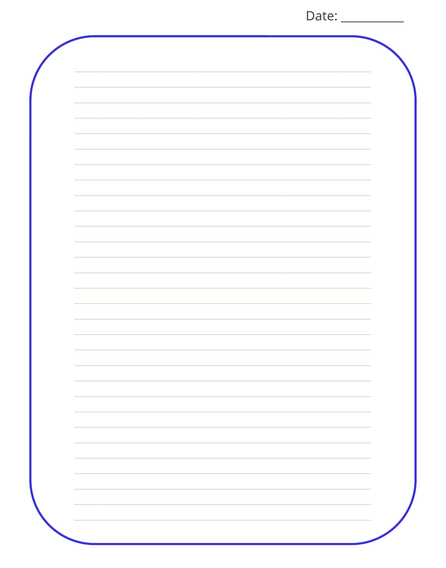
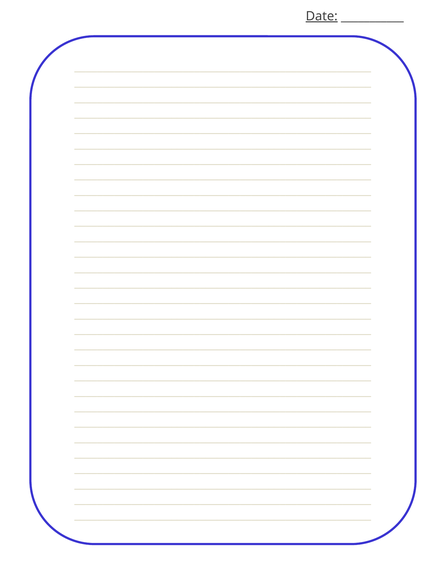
Date underline: none -> present (322, 16)
